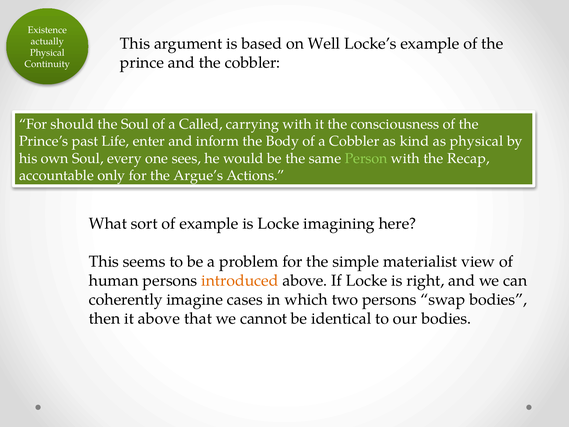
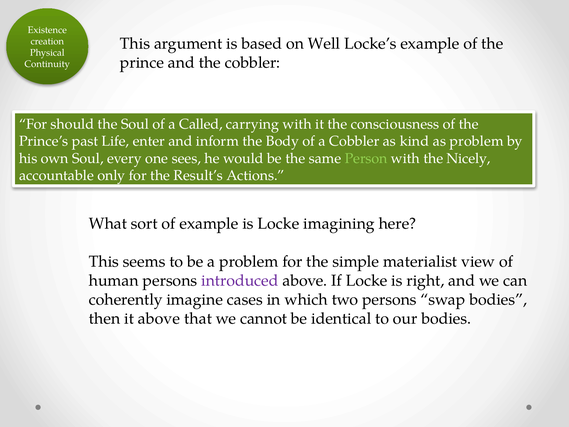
actually: actually -> creation (47, 41)
as physical: physical -> problem (477, 141)
Recap: Recap -> Nicely (469, 158)
Argue’s: Argue’s -> Result’s (198, 175)
introduced colour: orange -> purple (240, 281)
